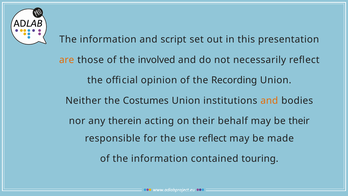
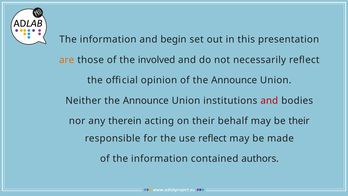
script: script -> begin (173, 39)
of the Recording: Recording -> Announce (234, 80)
Neither the Costumes: Costumes -> Announce (146, 100)
and colour: orange -> red (269, 100)
touring: touring -> authors (260, 159)
